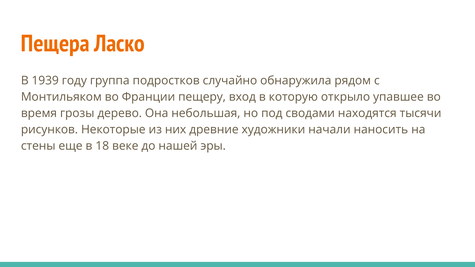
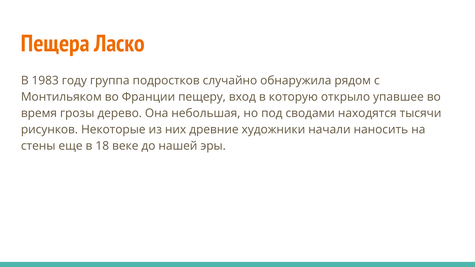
1939: 1939 -> 1983 (45, 81)
